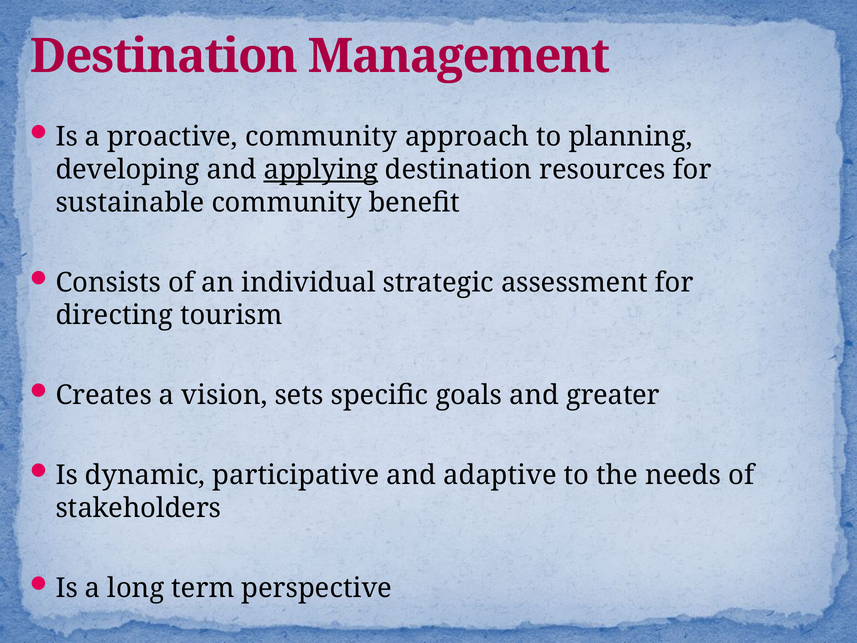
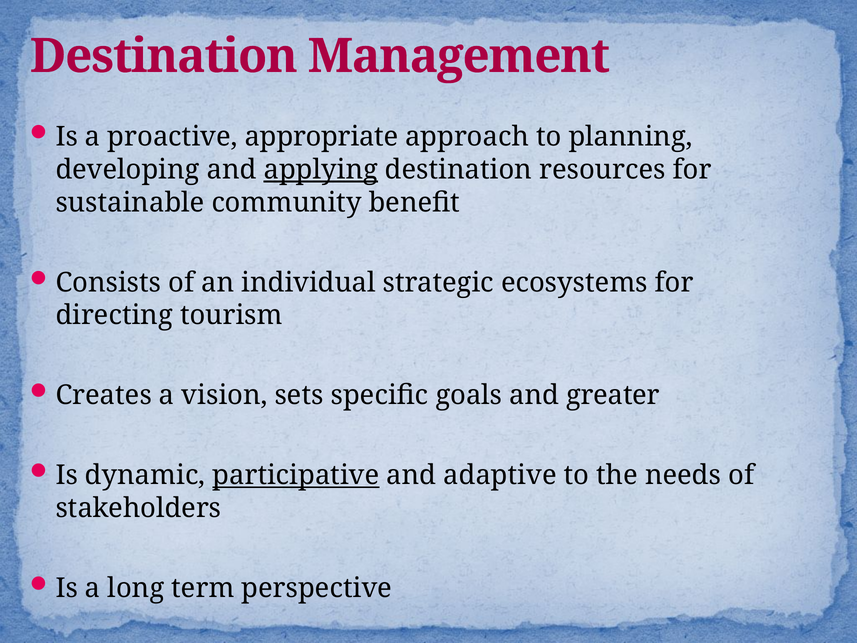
proactive community: community -> appropriate (322, 137)
assessment: assessment -> ecosystems (574, 282)
participative underline: none -> present (296, 475)
